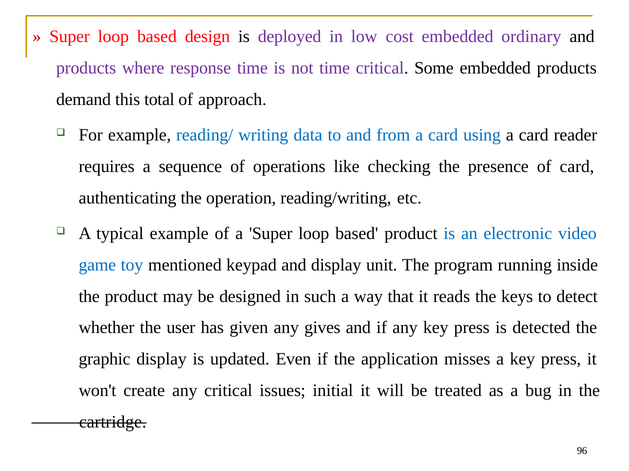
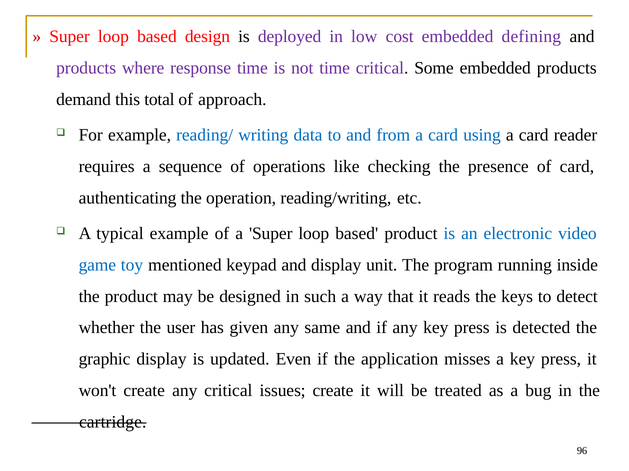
ordinary: ordinary -> defining (531, 37)
gives: gives -> same (322, 328)
issues initial: initial -> create (333, 391)
